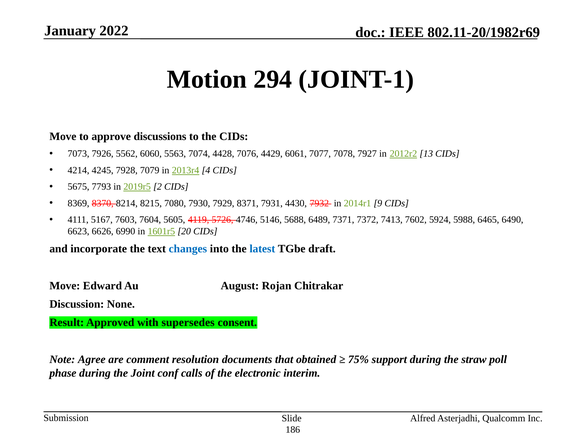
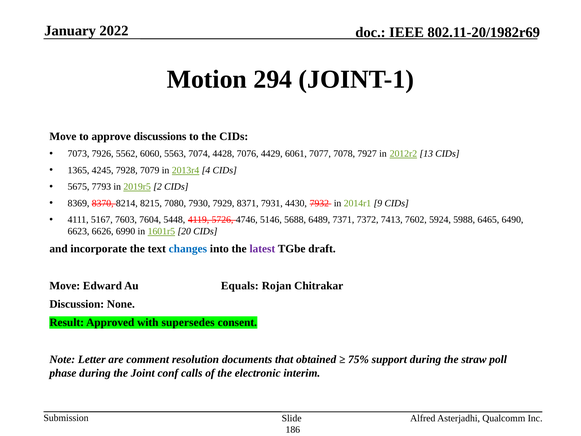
4214: 4214 -> 1365 (78, 170)
5605: 5605 -> 5448 (174, 220)
latest colour: blue -> purple (262, 249)
August: August -> Equals (240, 286)
Agree: Agree -> Letter (92, 359)
